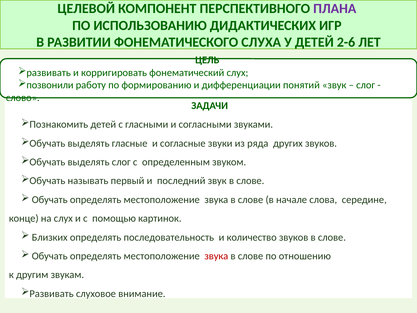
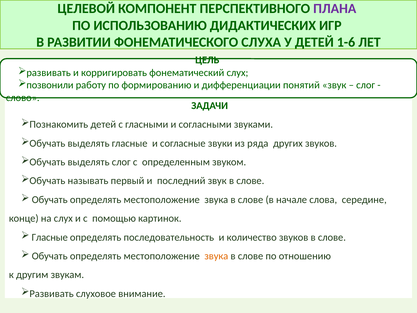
2-6: 2-6 -> 1-6 (346, 42)
Близких: Близких -> Гласные (50, 237)
звука colour: red -> orange (216, 256)
